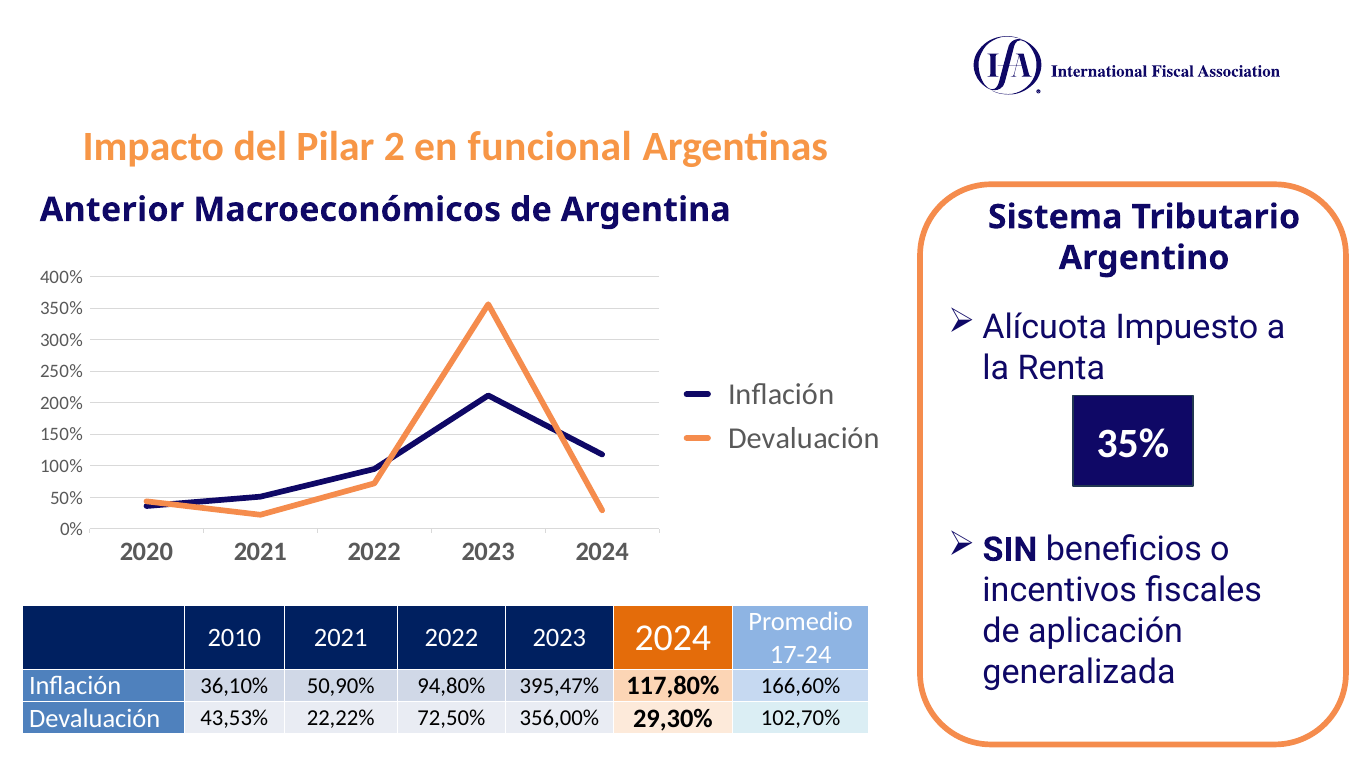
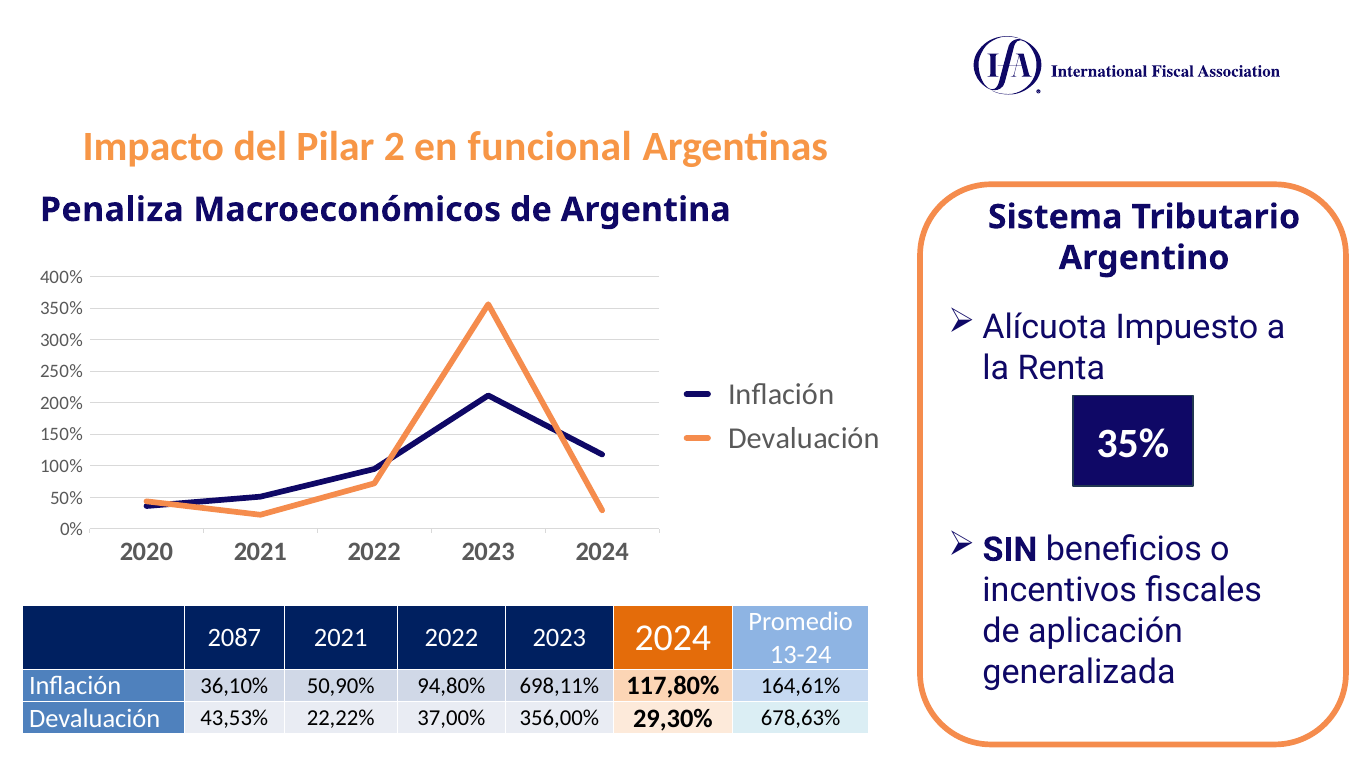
Anterior: Anterior -> Penaliza (112, 210)
2010: 2010 -> 2087 (234, 637)
17-24: 17-24 -> 13-24 (801, 654)
395,47%: 395,47% -> 698,11% (559, 686)
166,60%: 166,60% -> 164,61% (801, 686)
72,50%: 72,50% -> 37,00% (451, 718)
102,70%: 102,70% -> 678,63% (801, 718)
